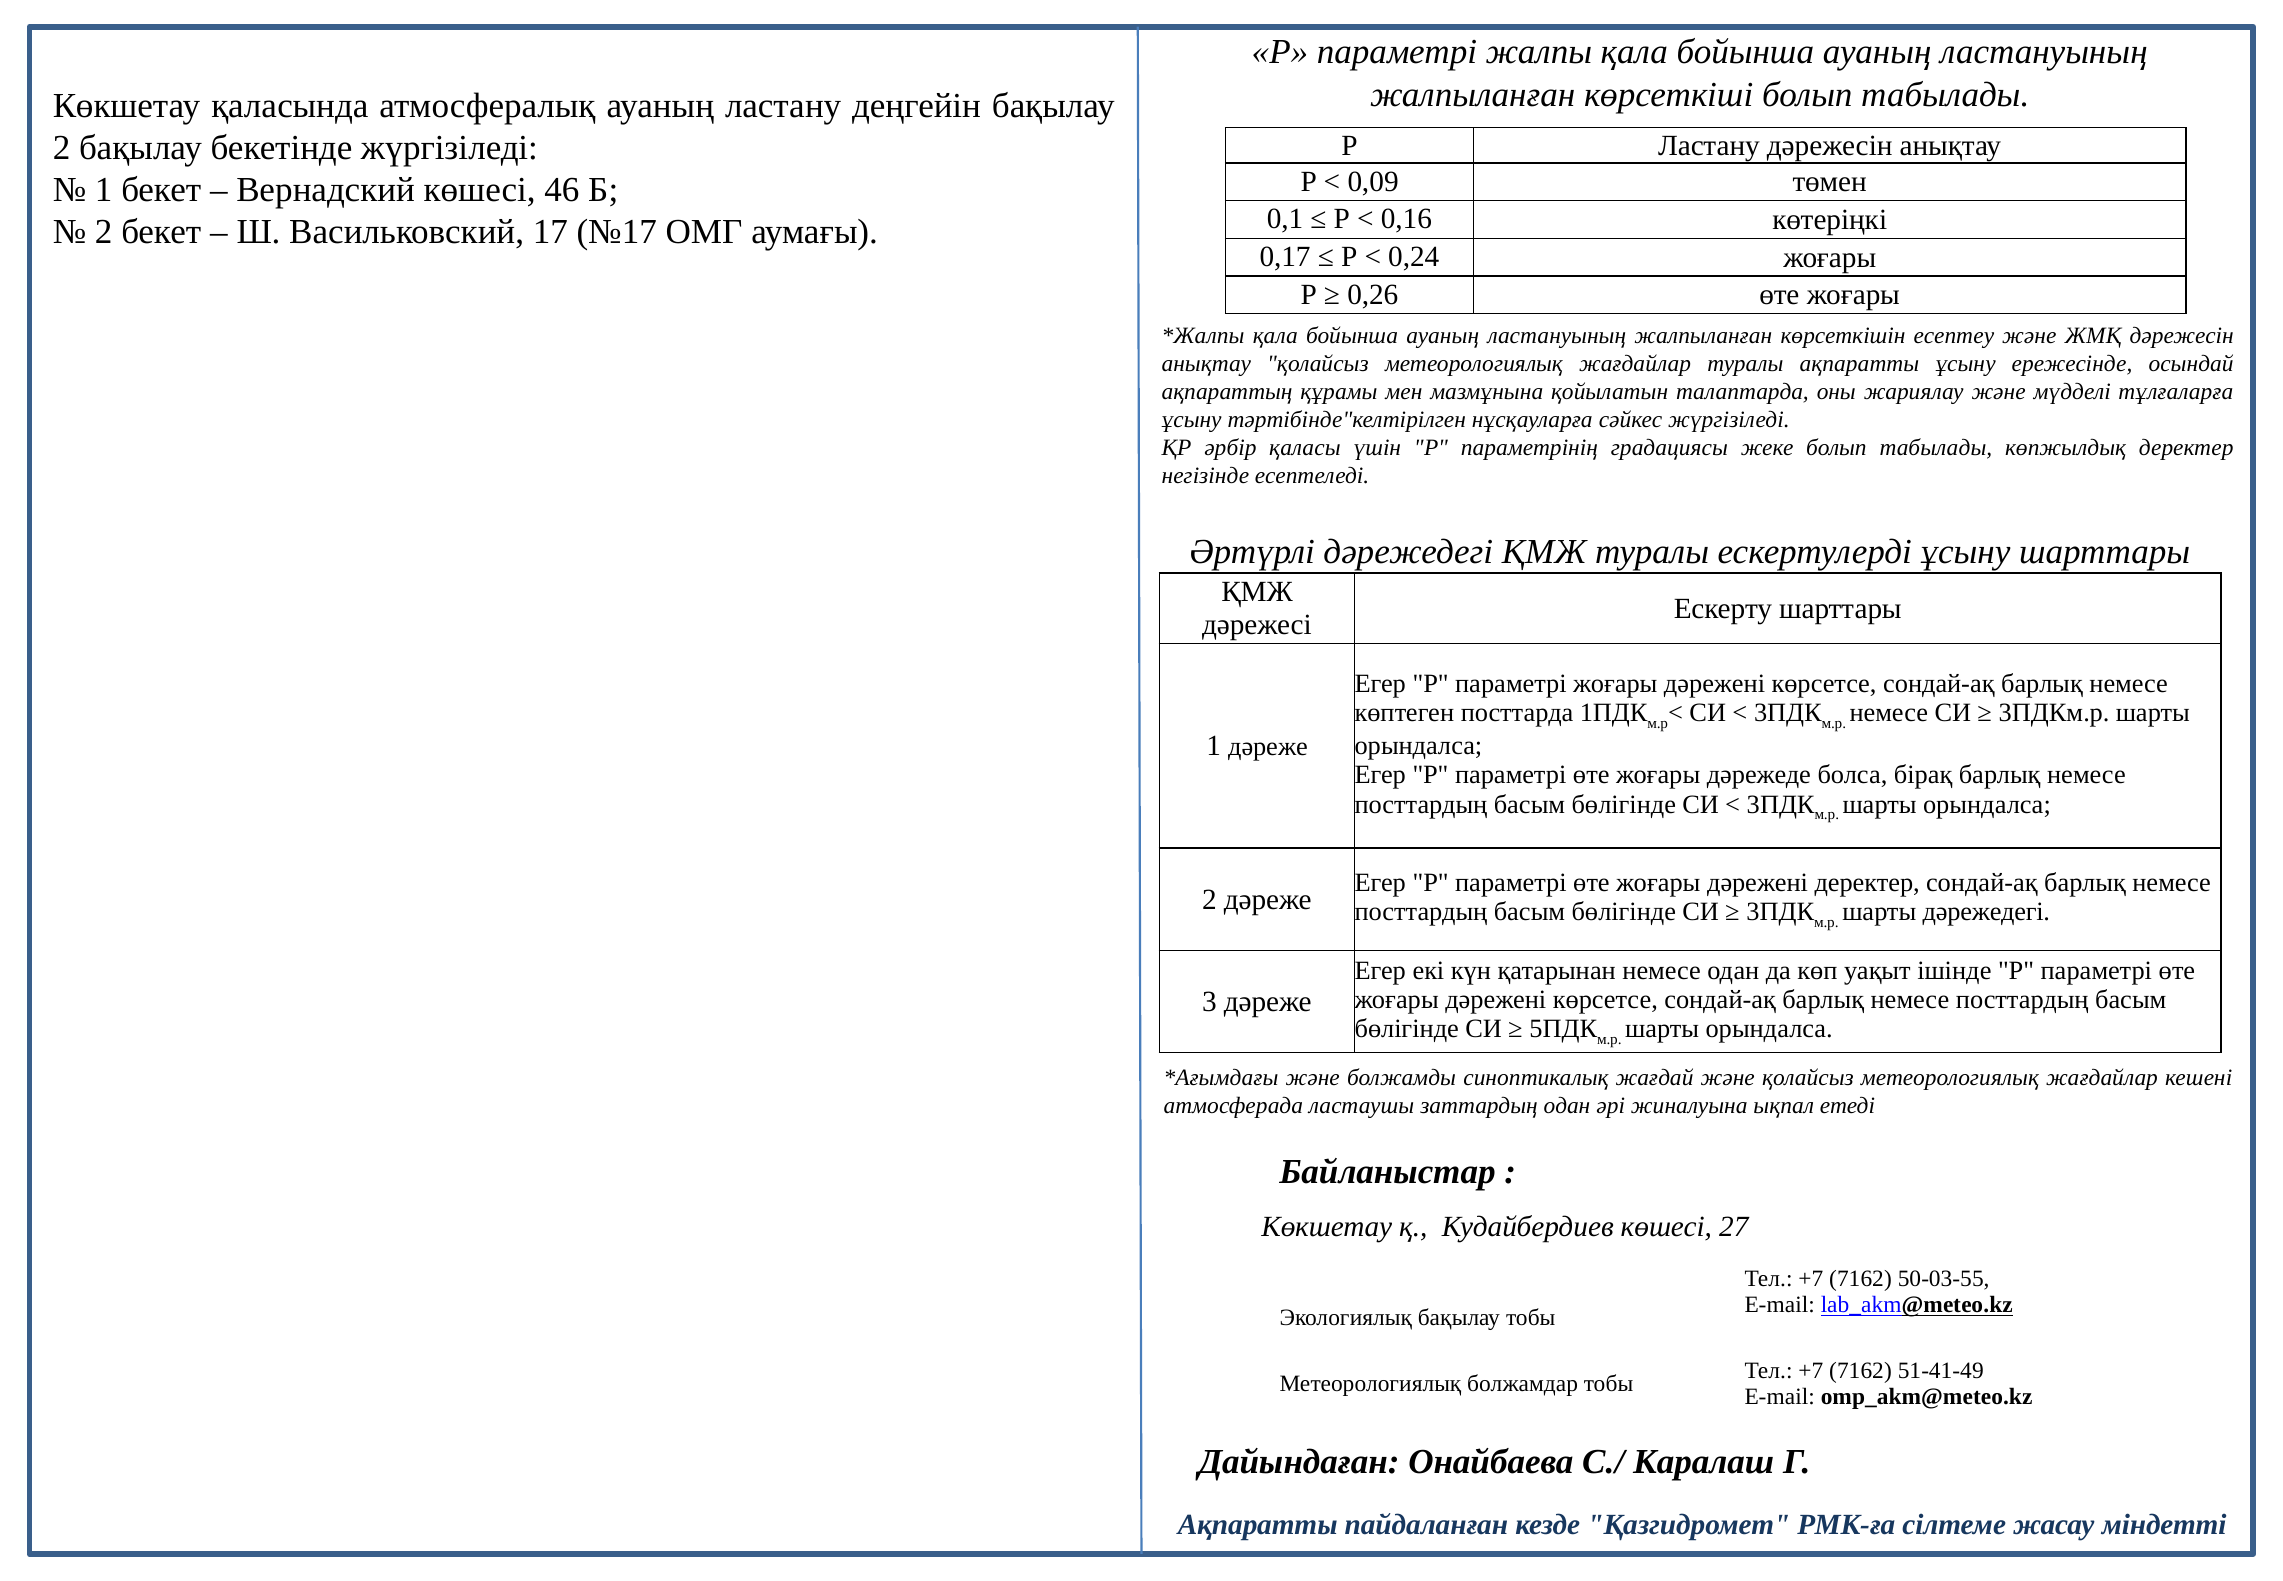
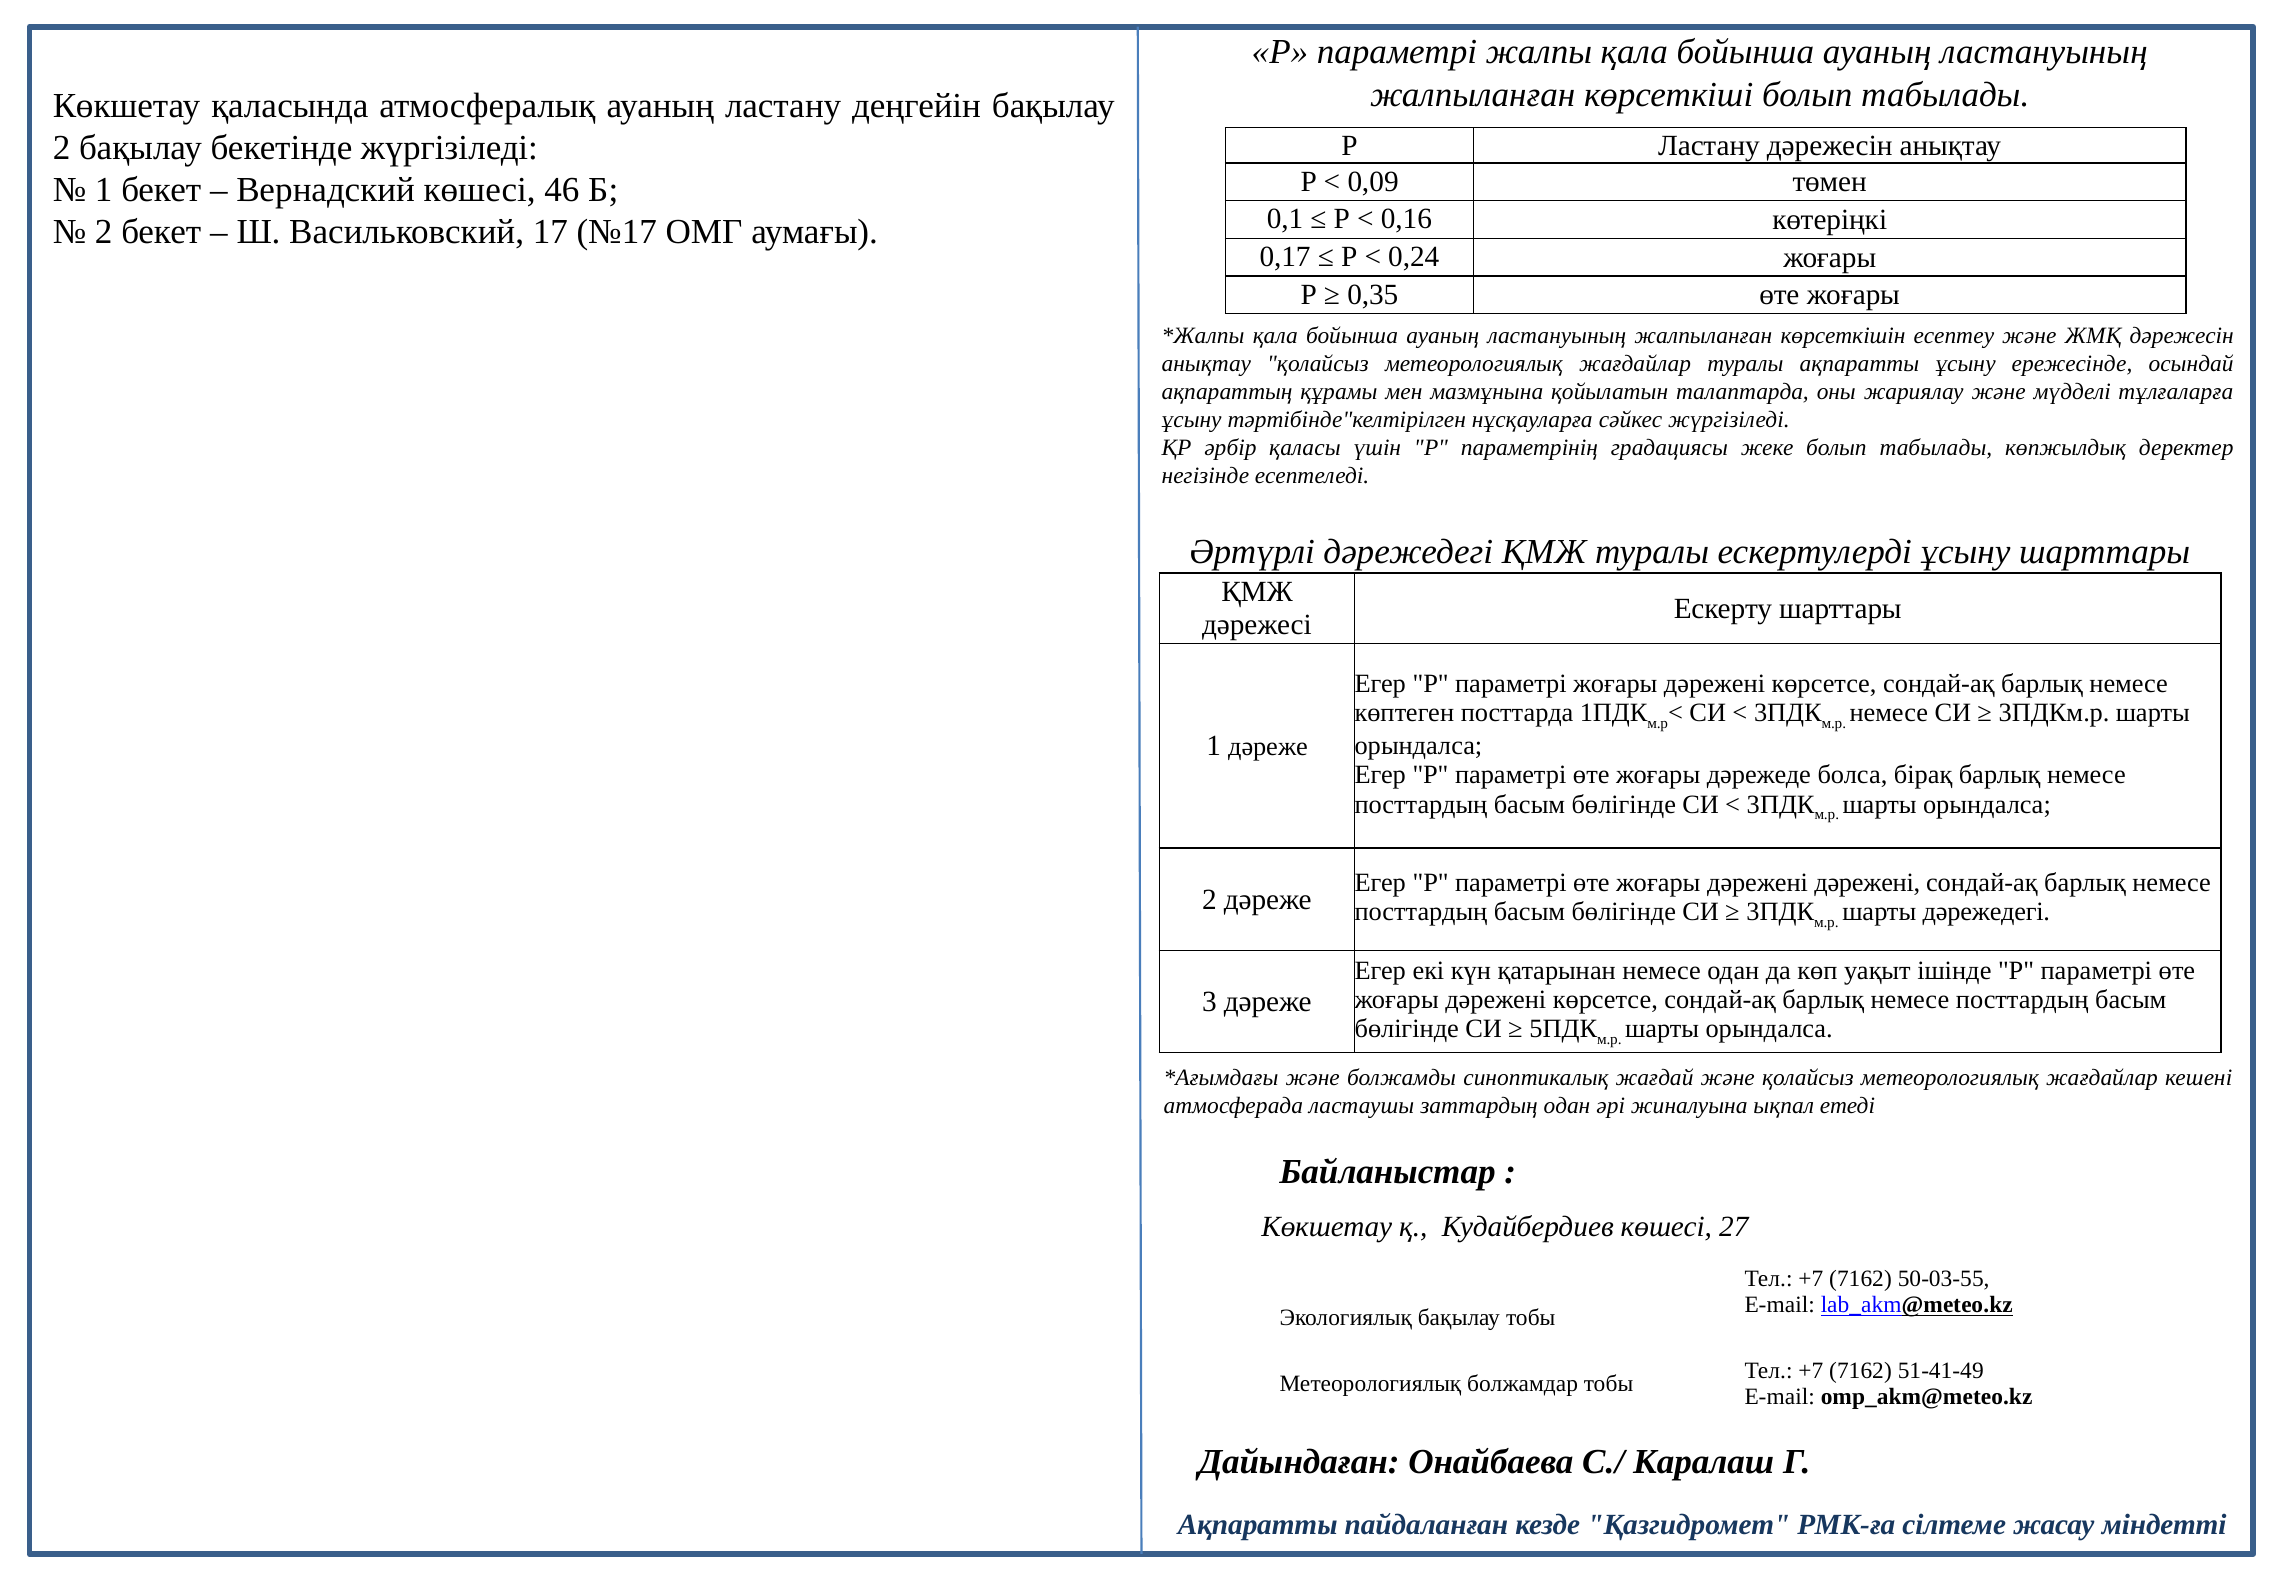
0,26: 0,26 -> 0,35 (1373, 295)
дәрежені деректер: деректер -> дәрежені (1867, 883)
